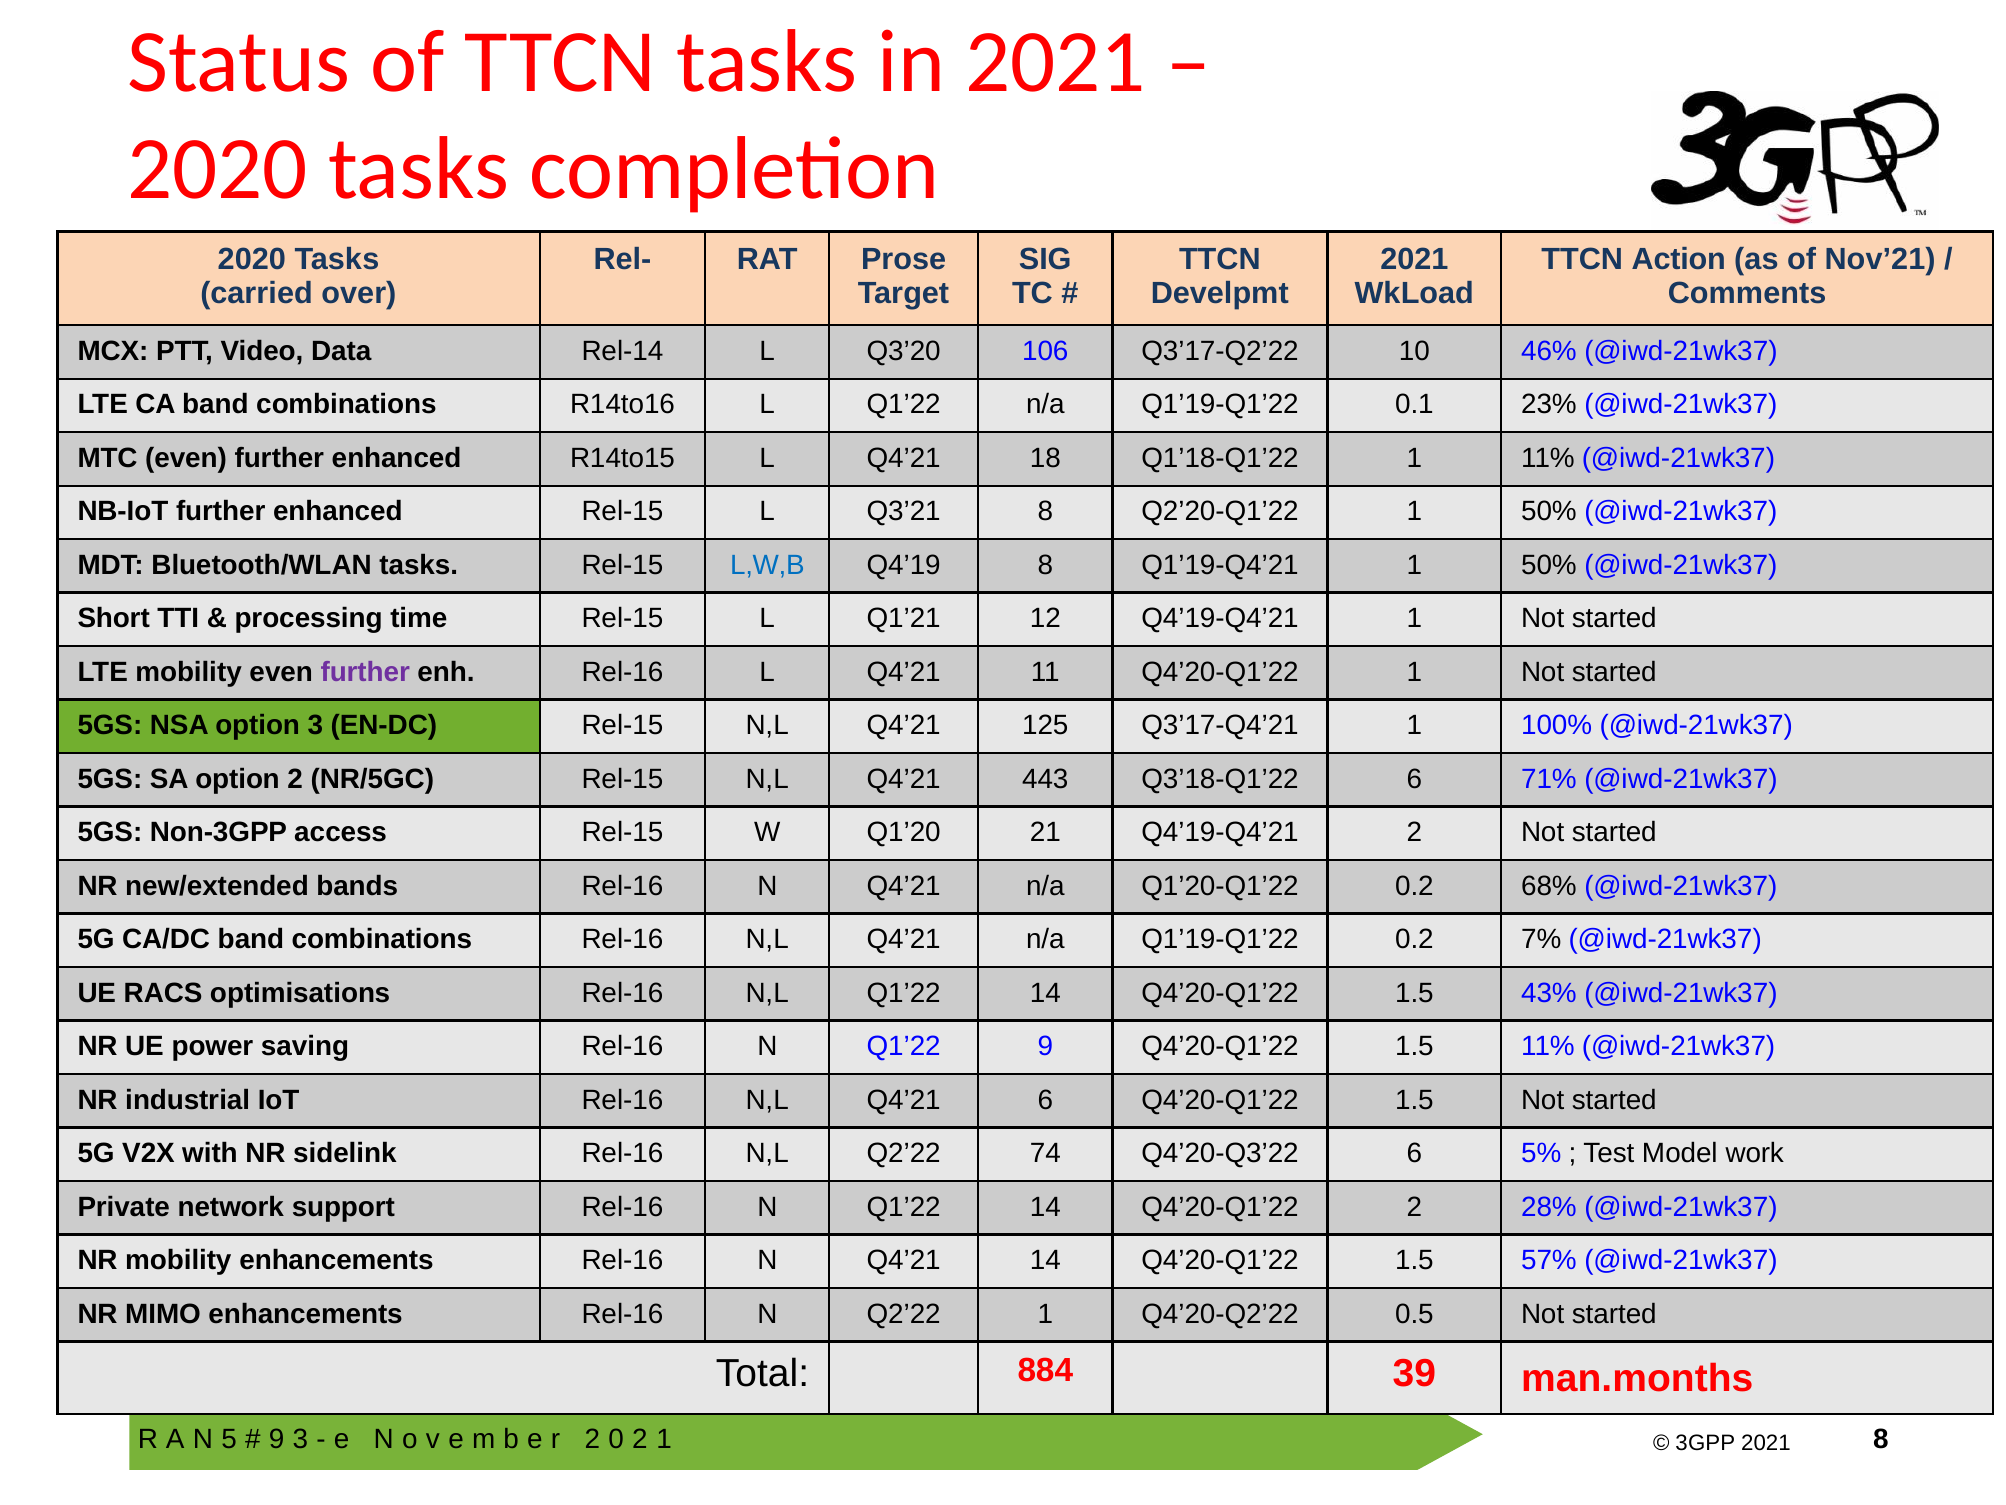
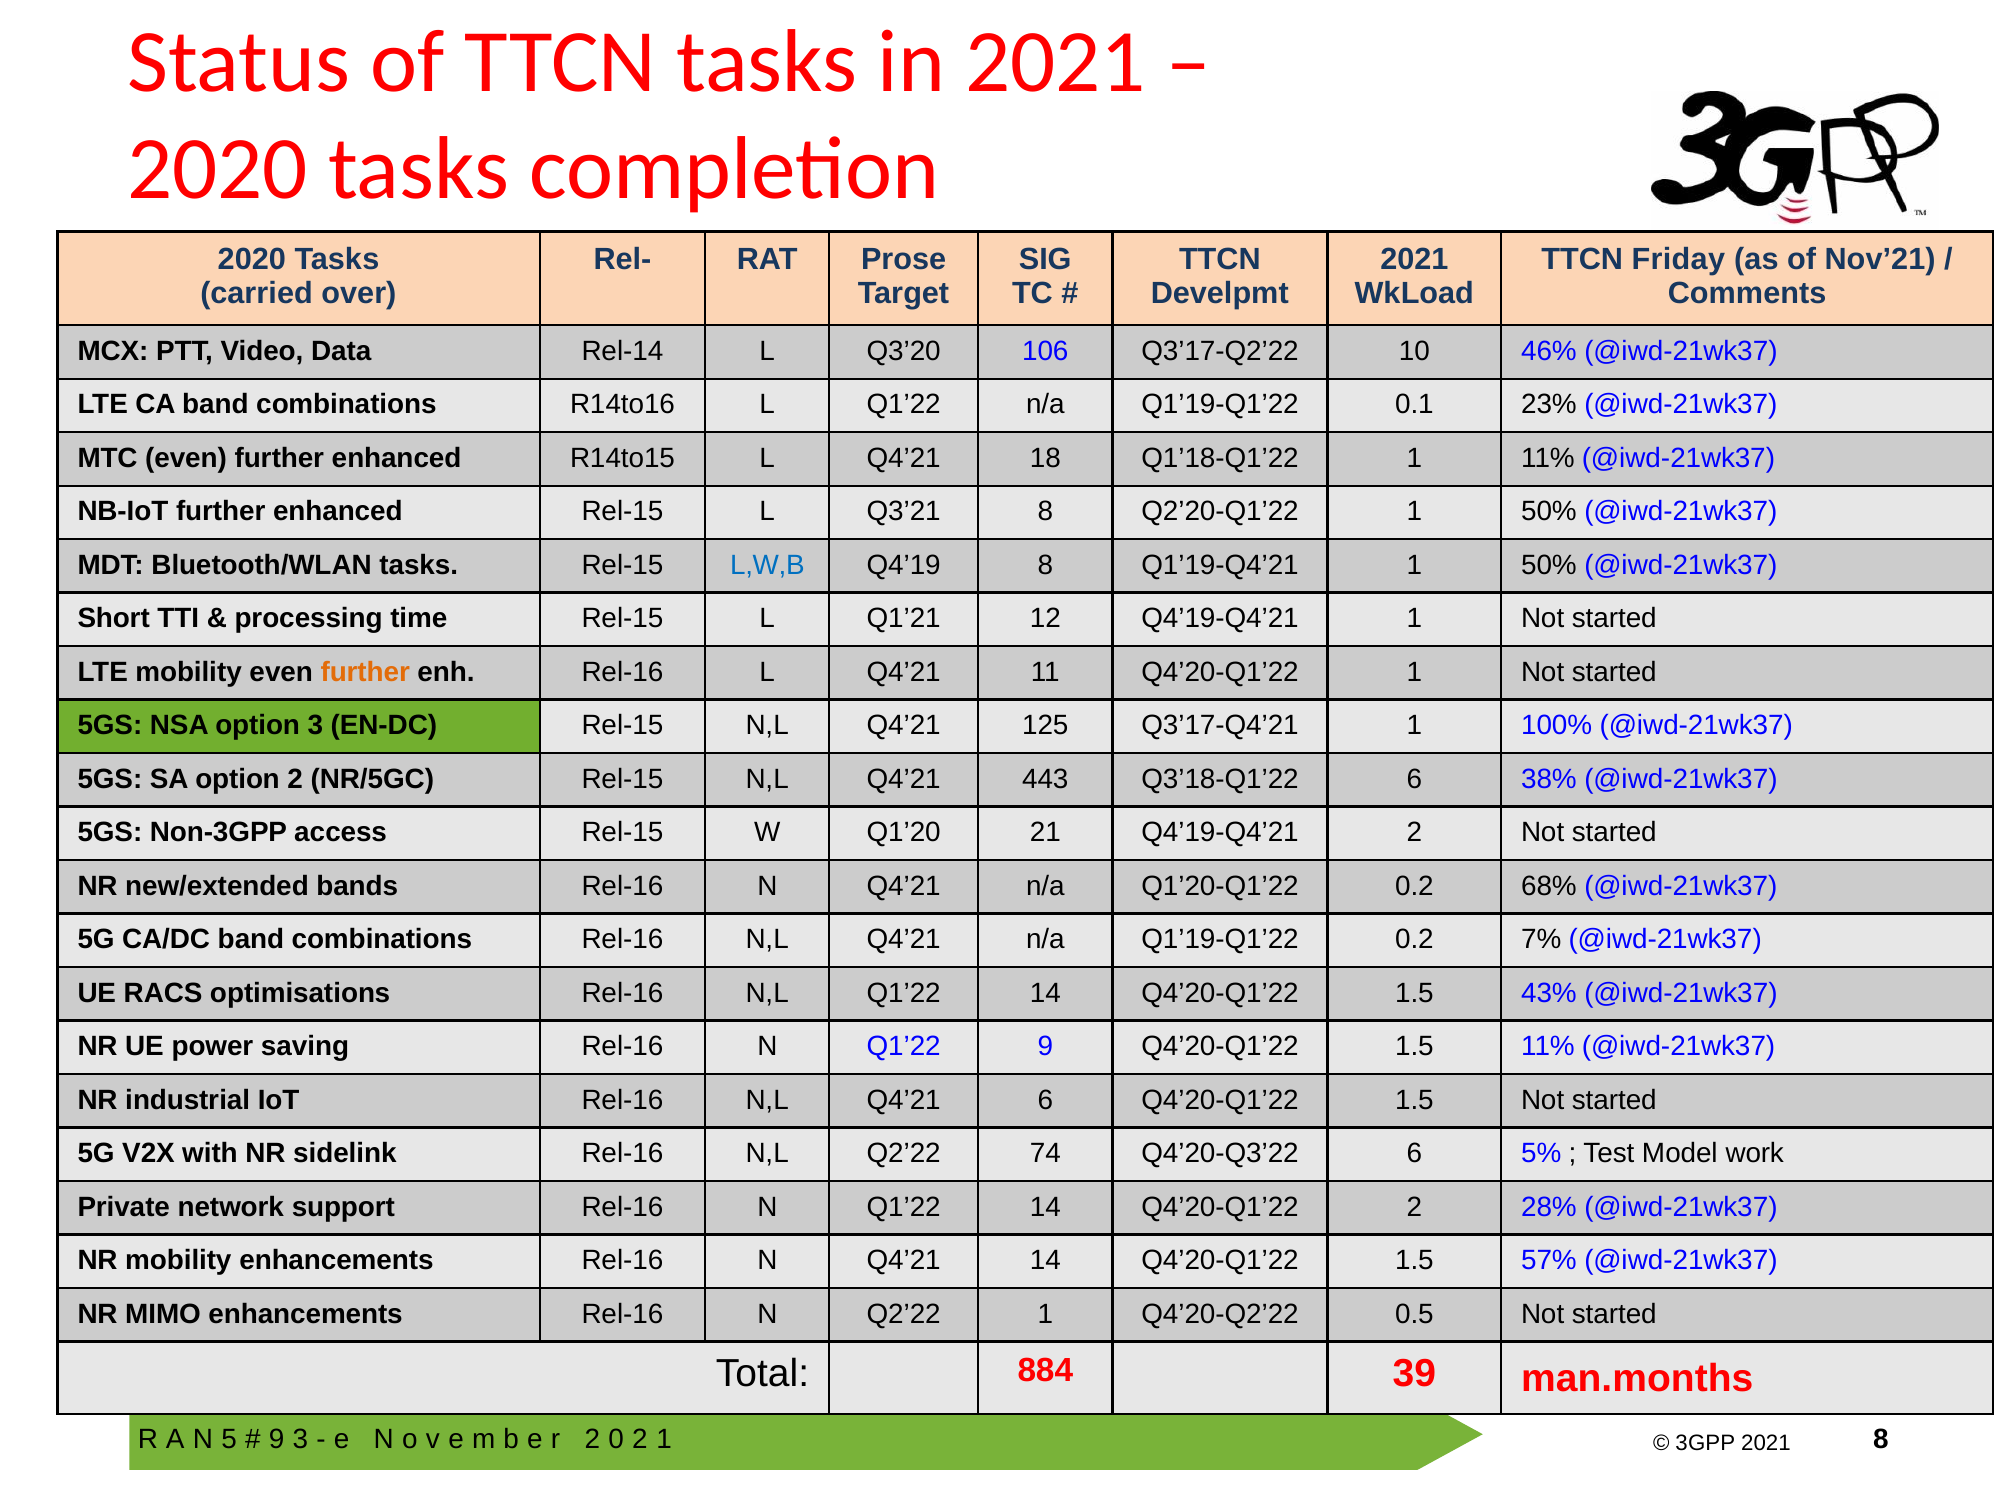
Action: Action -> Friday (1678, 259)
further colour: purple -> orange (365, 672)
71%: 71% -> 38% (1549, 779)
